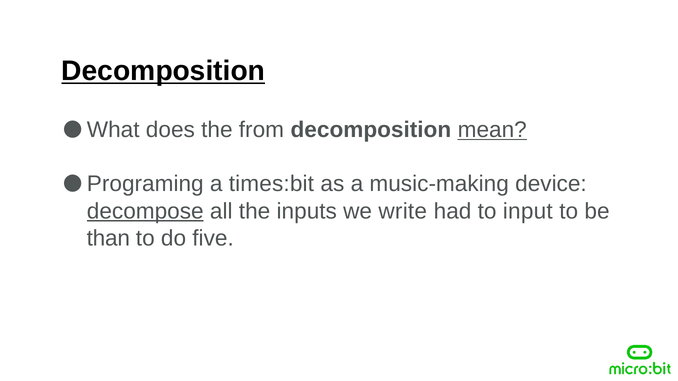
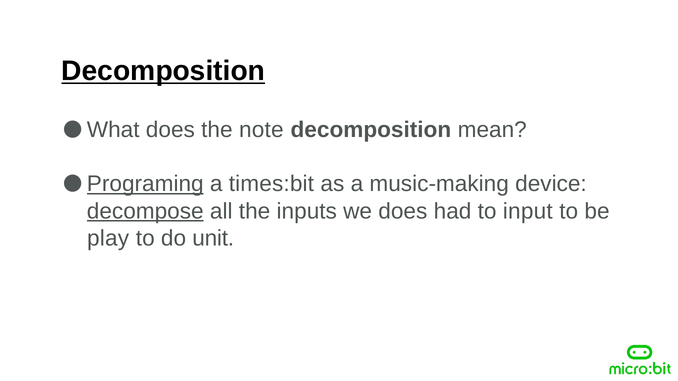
from: from -> note (261, 130)
mean underline: present -> none (492, 130)
Programing underline: none -> present (145, 184)
we write: write -> does (403, 211)
than: than -> play (108, 238)
five: five -> unit (213, 238)
